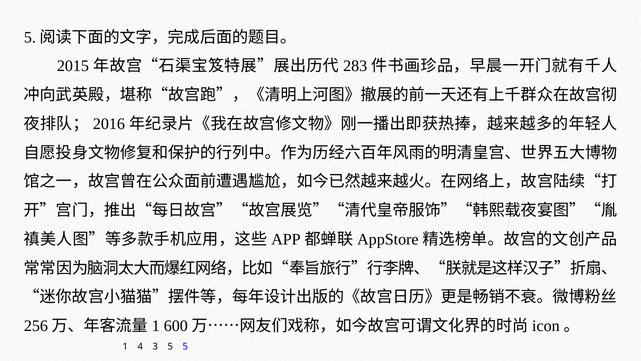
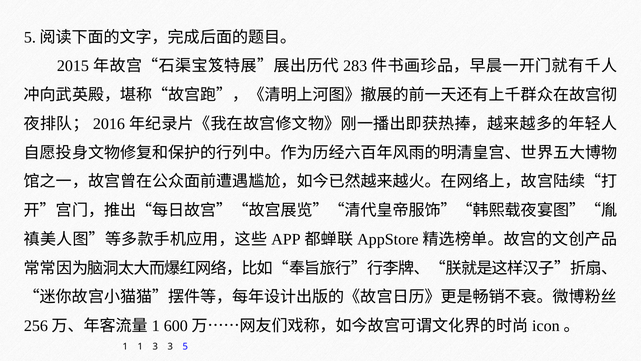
1 4: 4 -> 1 (140, 347)
3 5: 5 -> 3 (170, 347)
